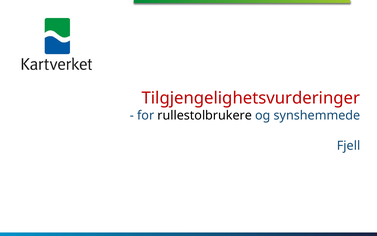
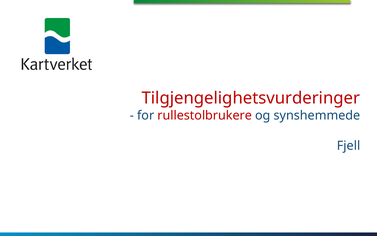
rullestolbrukere colour: black -> red (205, 115)
